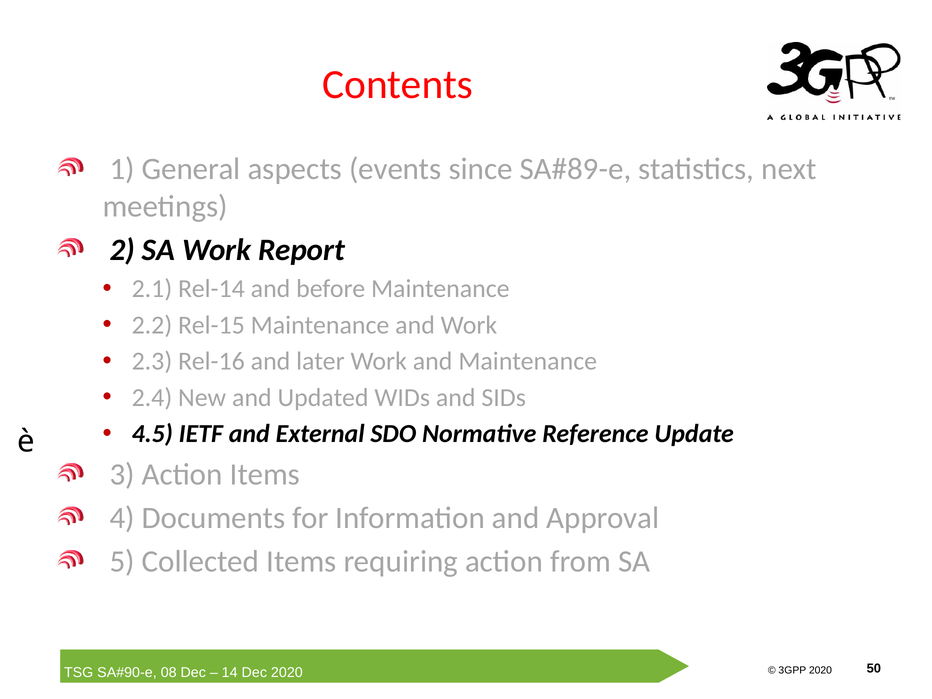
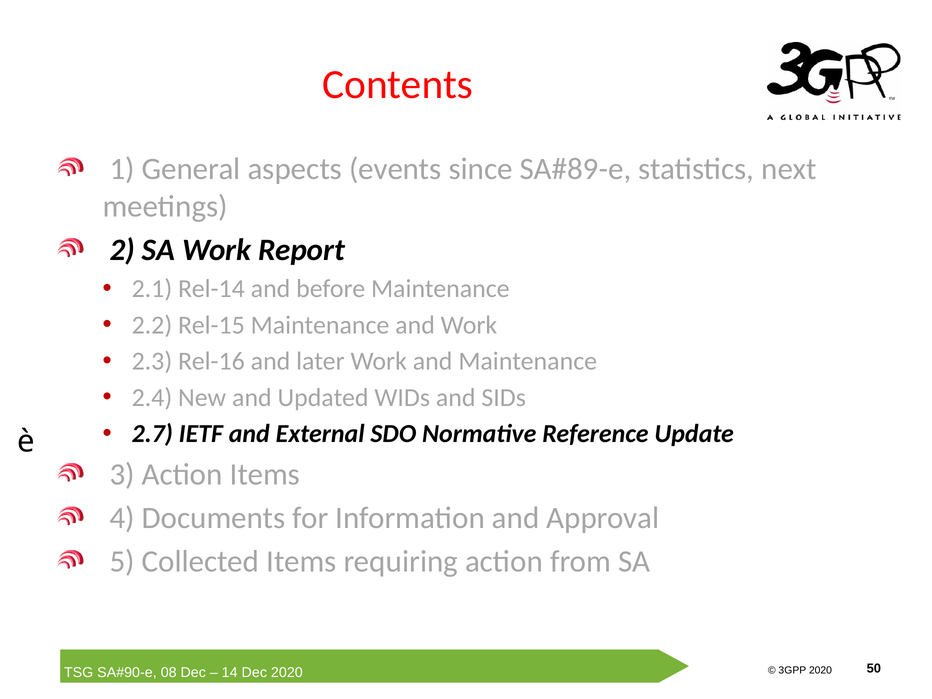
4.5: 4.5 -> 2.7 (152, 434)
